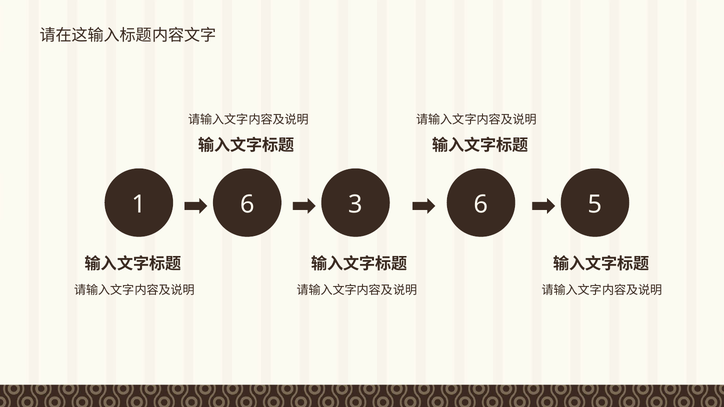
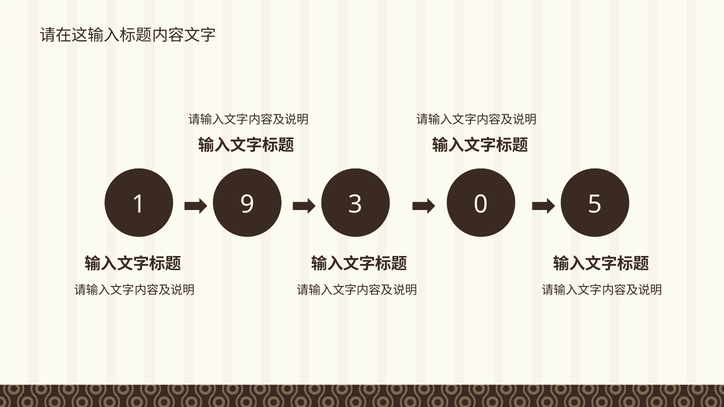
1 6: 6 -> 9 (247, 204)
3 6: 6 -> 0 (481, 204)
